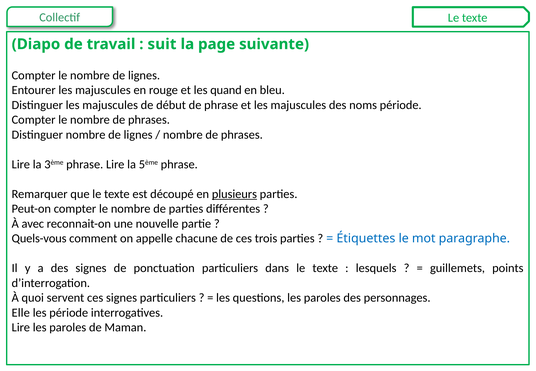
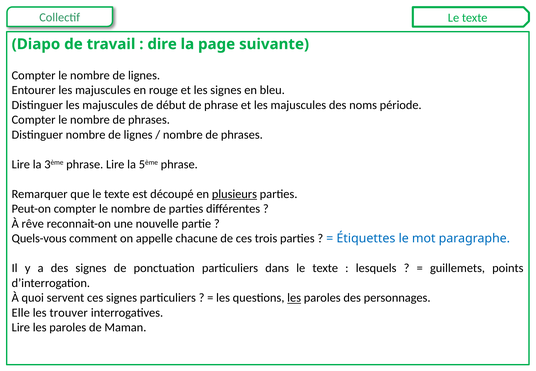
suit: suit -> dire (162, 44)
les quand: quand -> signes (226, 90)
avec: avec -> rêve (33, 224)
les underline: none -> present (294, 298)
les période: période -> trouver (69, 313)
